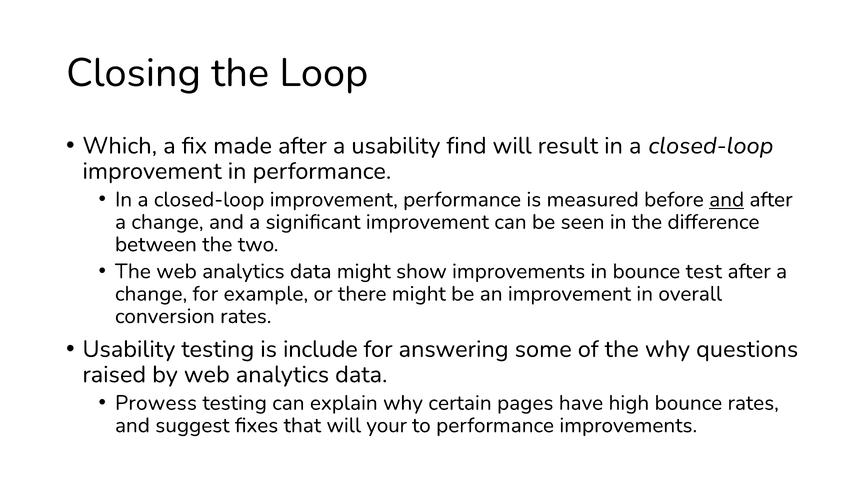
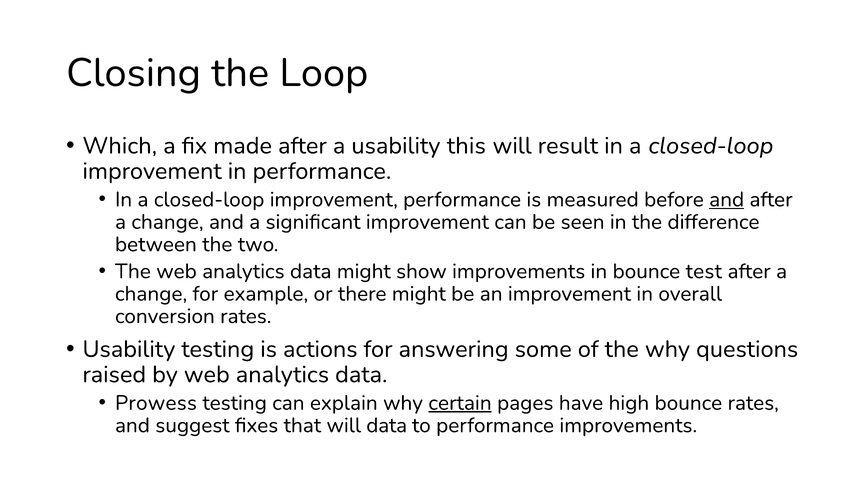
find: find -> this (466, 146)
include: include -> actions (320, 349)
certain underline: none -> present (460, 403)
will your: your -> data (387, 426)
